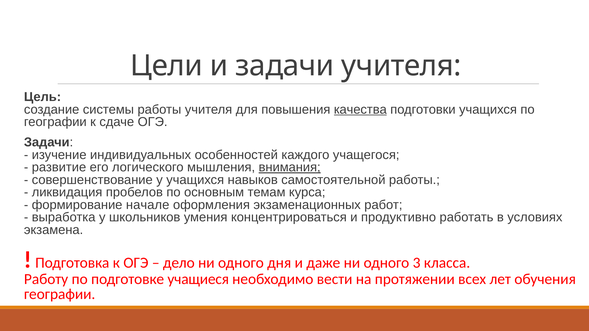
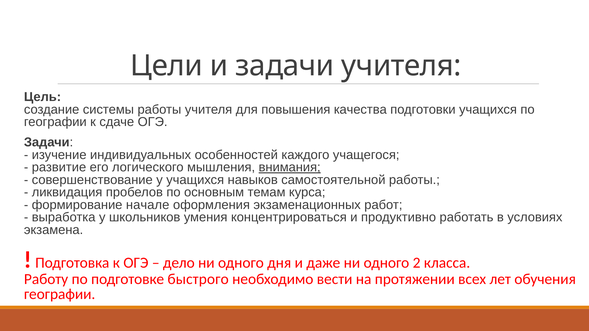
качества underline: present -> none (360, 110)
3: 3 -> 2 (417, 263)
учащиеся: учащиеся -> быстрого (198, 279)
